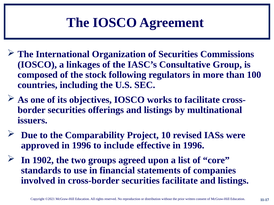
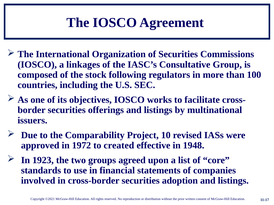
approved in 1996: 1996 -> 1972 (81, 146)
include: include -> created (119, 146)
effective in 1996: 1996 -> 1948 (194, 146)
1902: 1902 -> 1923 (43, 161)
securities facilitate: facilitate -> adoption (180, 181)
